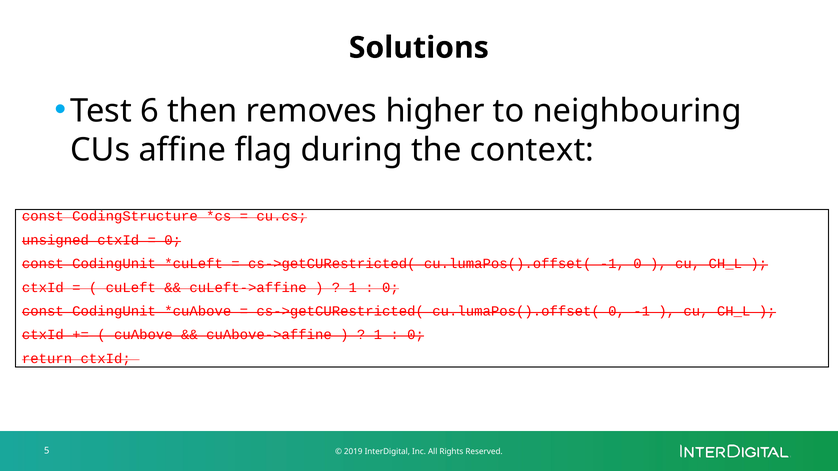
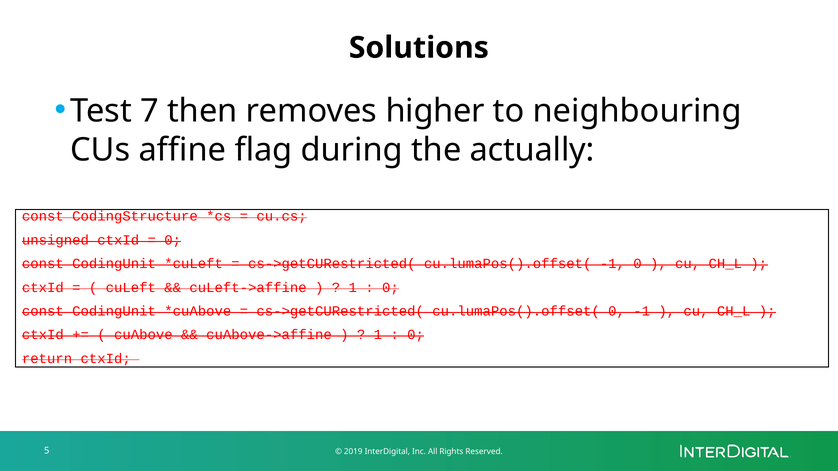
6: 6 -> 7 (149, 111)
context: context -> actually (532, 150)
